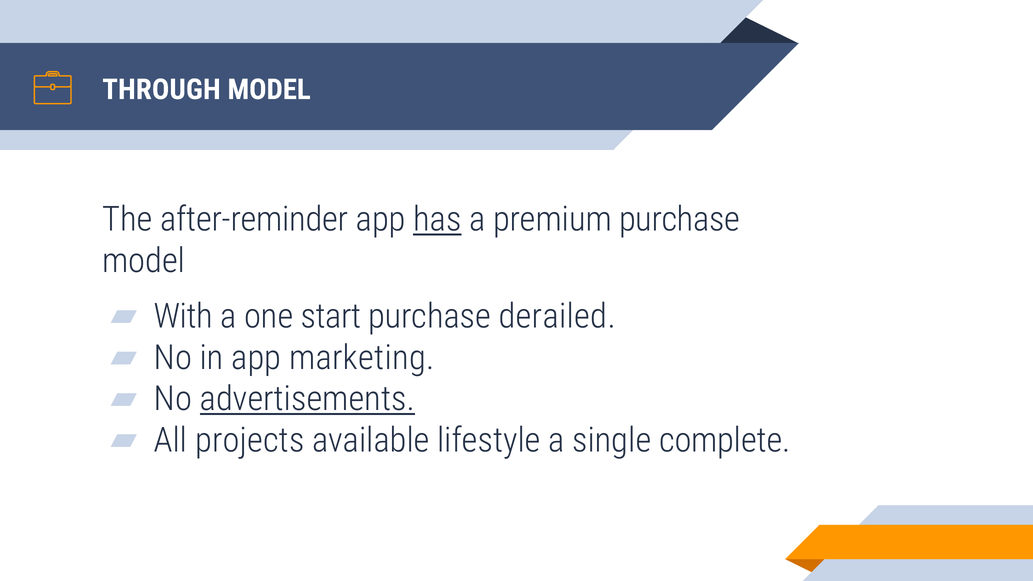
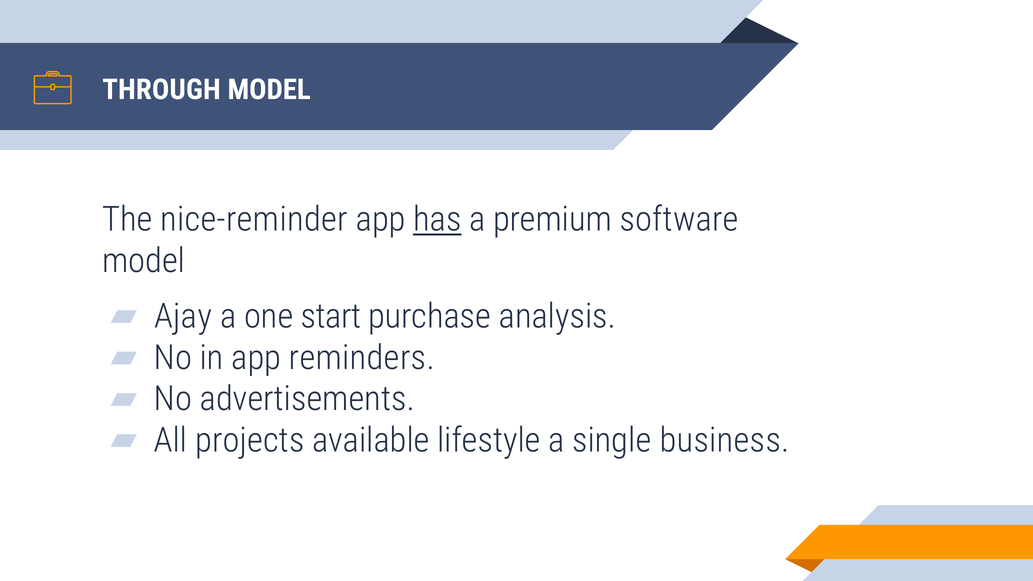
after-reminder: after-reminder -> nice-reminder (254, 220)
premium purchase: purchase -> software (679, 220)
With: With -> Ajay (183, 317)
derailed: derailed -> analysis (557, 317)
marketing: marketing -> reminders (362, 358)
advertisements underline: present -> none (307, 399)
complete: complete -> business (724, 441)
